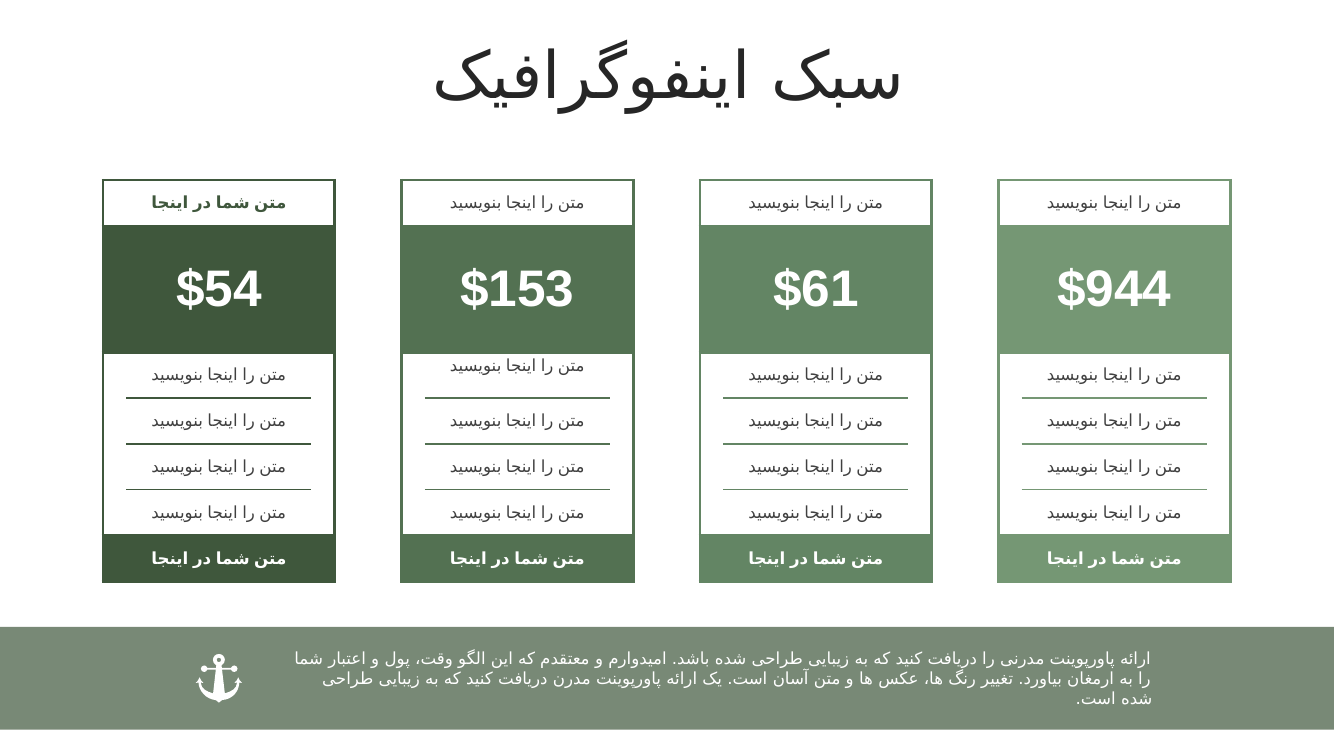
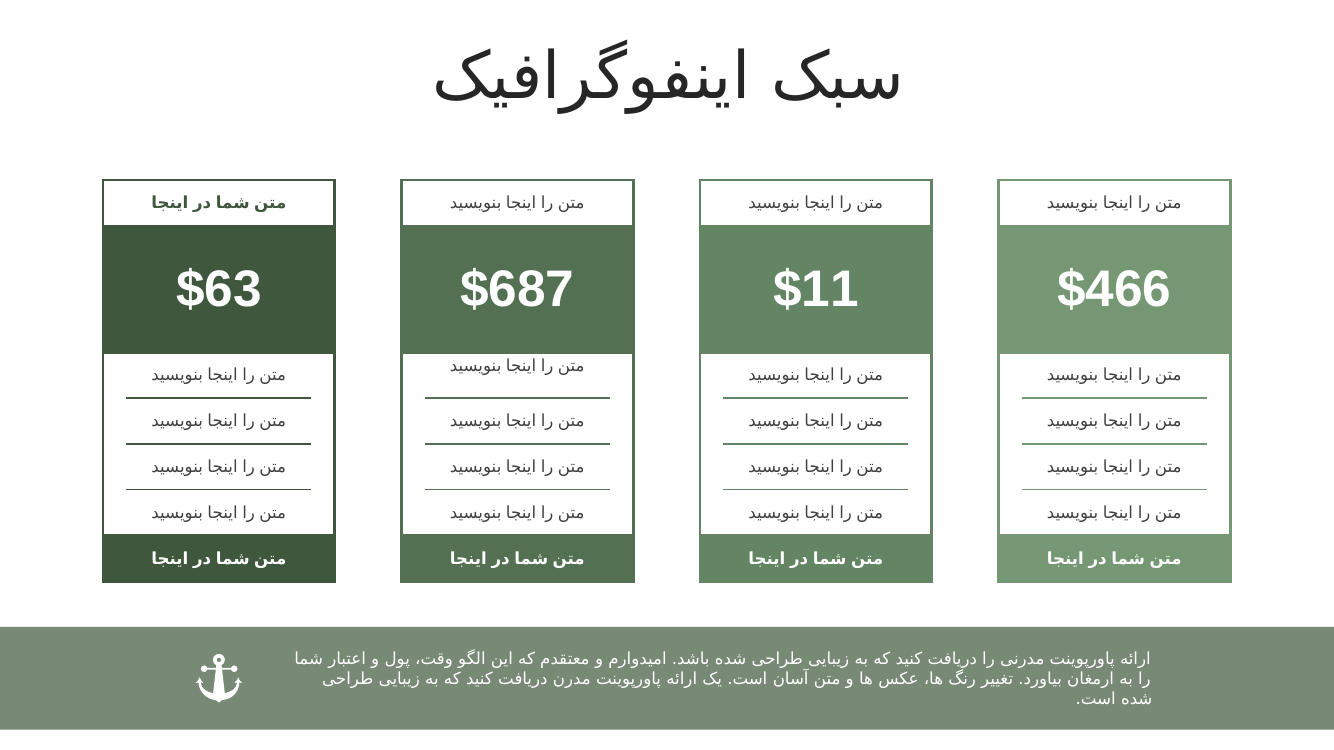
$54: $54 -> $63 (219, 290)
$153: $153 -> $687 (517, 290)
$61: $61 -> $11 (816, 290)
$944: $944 -> $466 (1114, 290)
